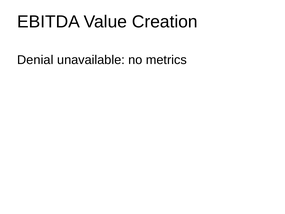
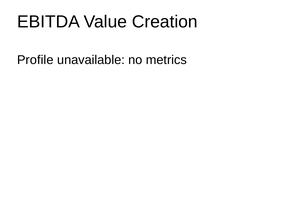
Denial: Denial -> Profile (35, 60)
